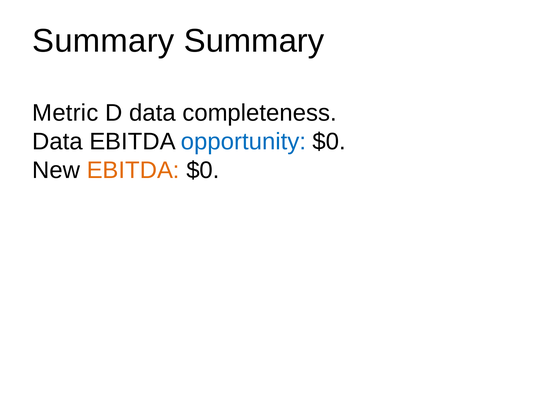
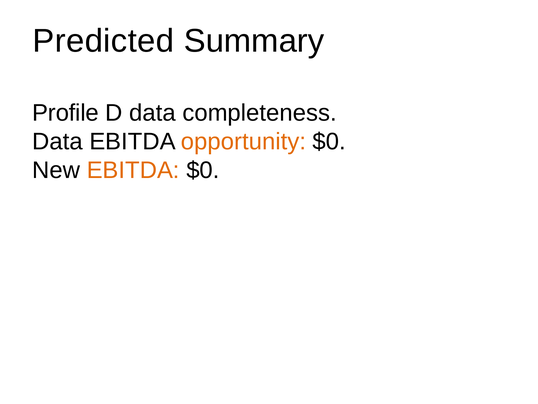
Summary: Summary -> Predicted (103, 41)
Metric: Metric -> Profile (66, 113)
opportunity colour: blue -> orange (243, 142)
